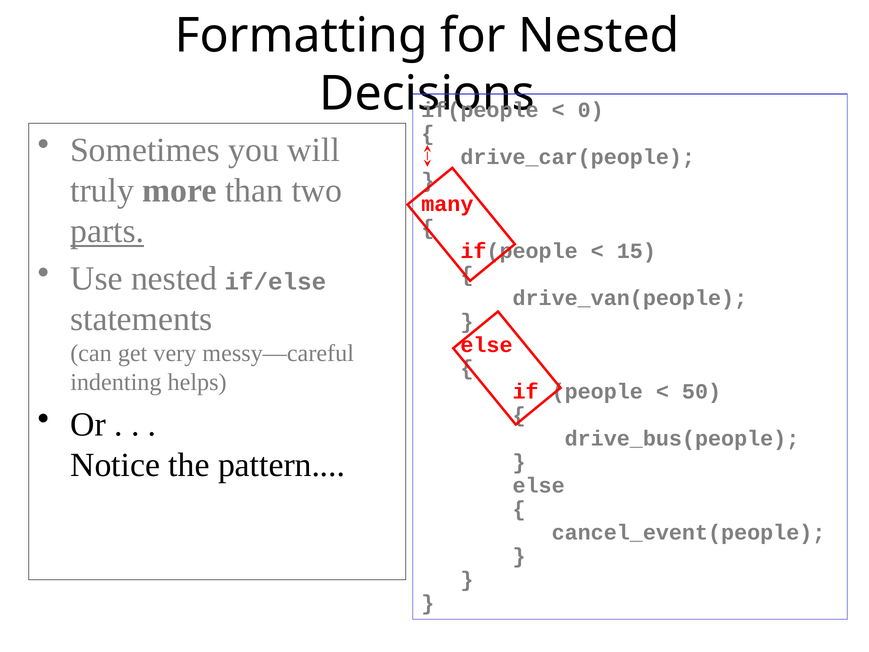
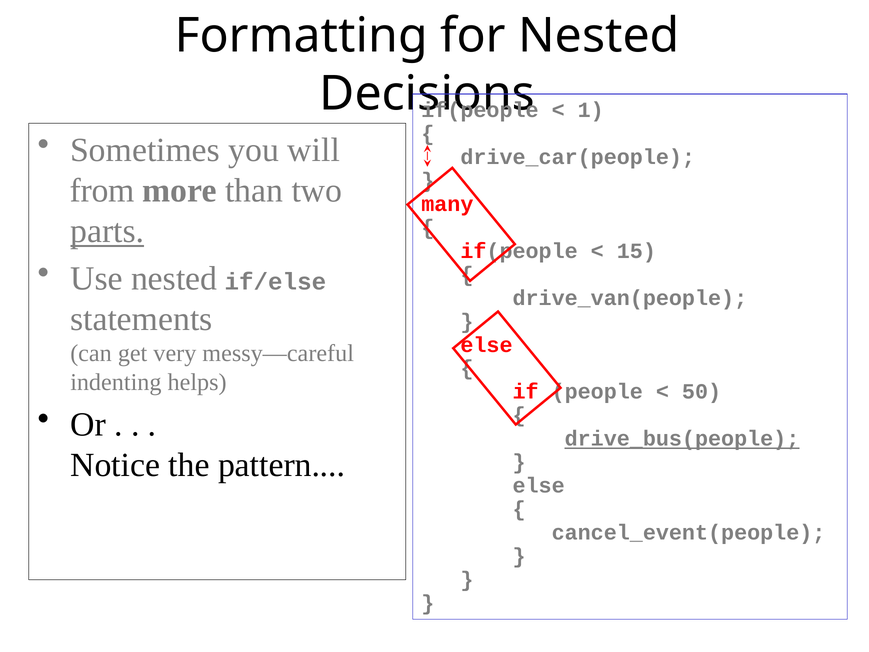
0: 0 -> 1 (591, 110)
truly: truly -> from (102, 191)
drive_bus(people underline: none -> present (682, 439)
